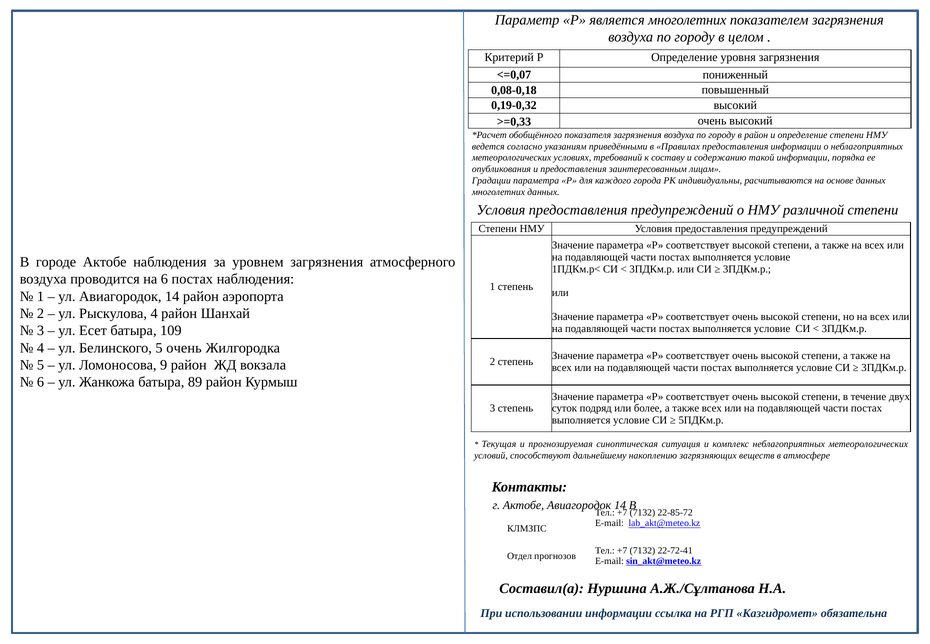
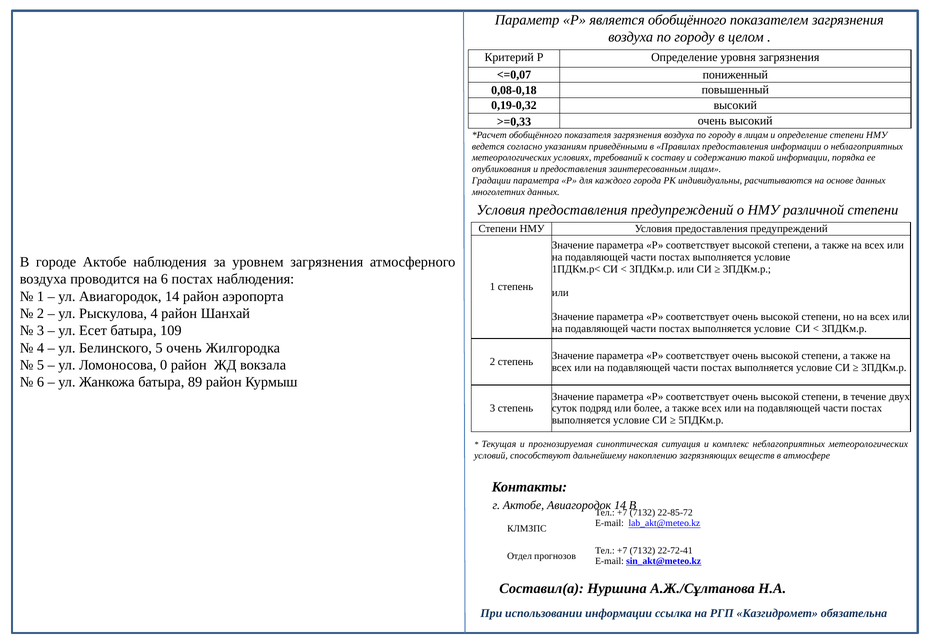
является многолетних: многолетних -> обобщённого (687, 20)
в район: район -> лицам (756, 135)
9: 9 -> 0 (164, 365)
